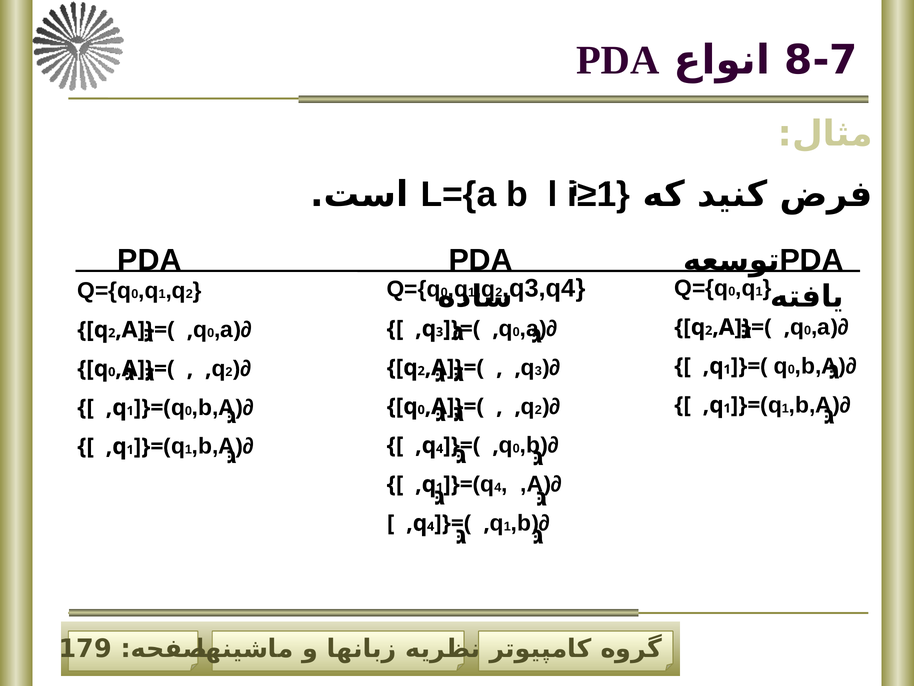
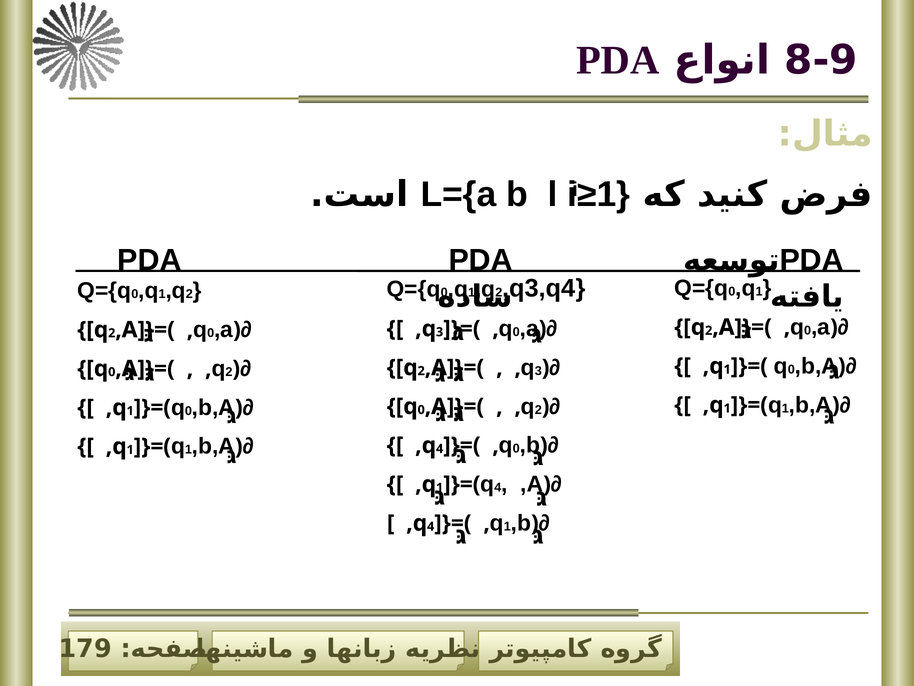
8-7: 8-7 -> 8-9 (821, 60)
